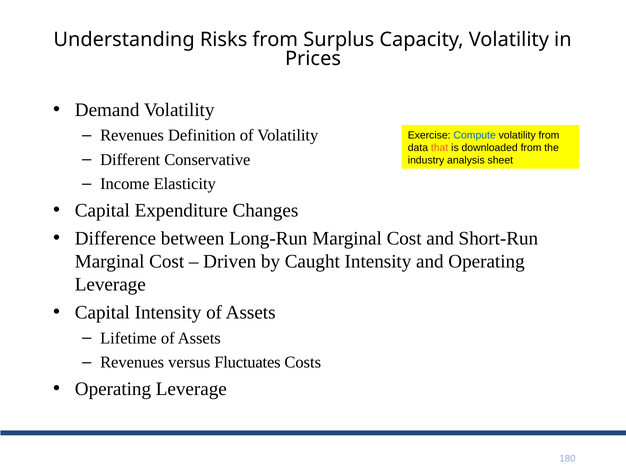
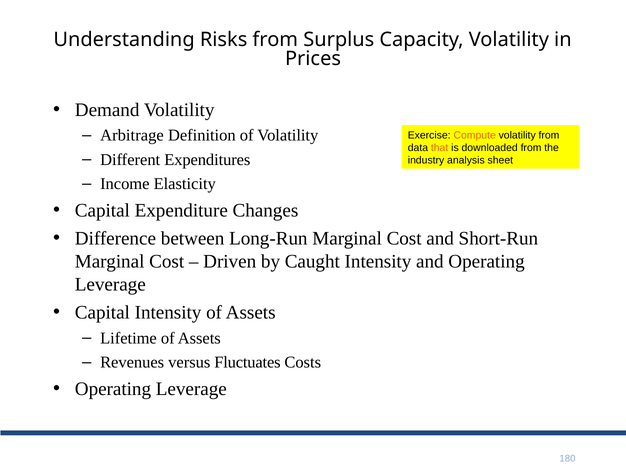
Revenues: Revenues -> Arbitrage (132, 136)
Compute colour: blue -> orange (475, 135)
Conservative: Conservative -> Expenditures (207, 160)
